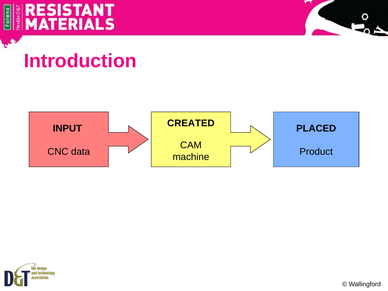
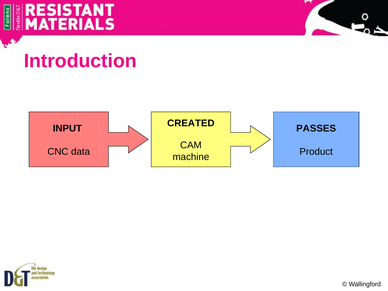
PLACED: PLACED -> PASSES (316, 128)
